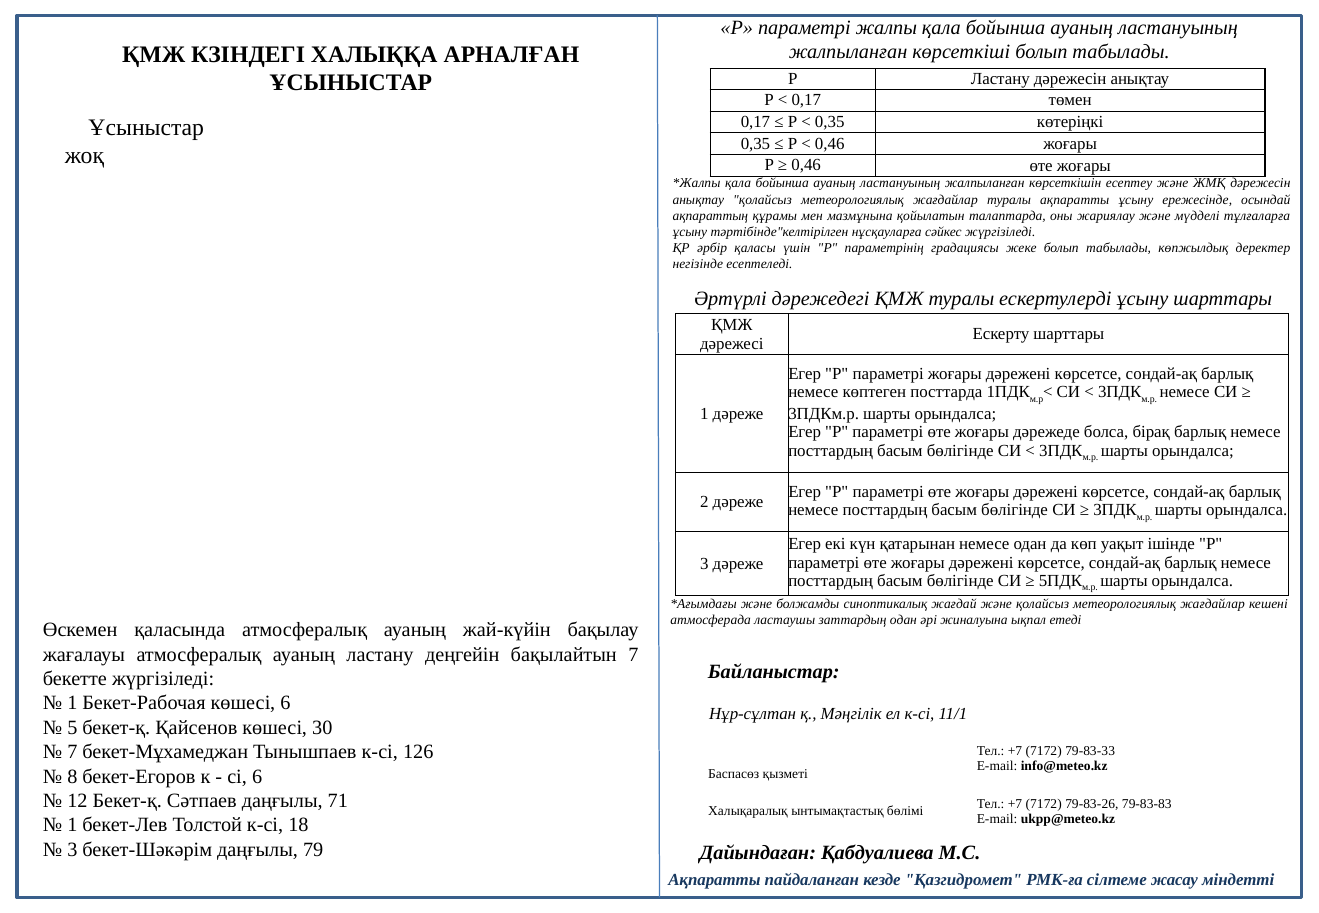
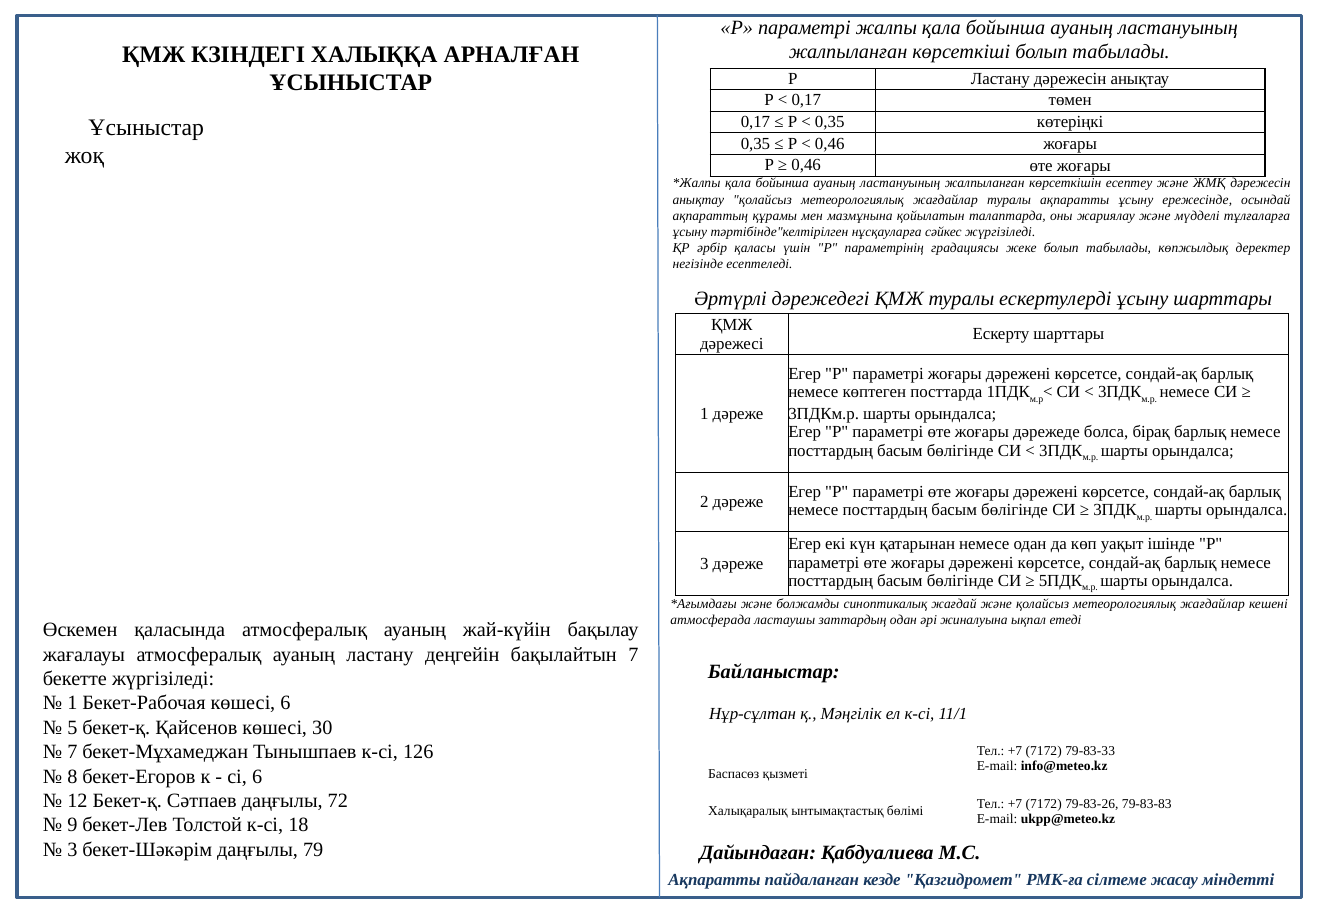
71: 71 -> 72 (338, 801)
1: 1 -> 9 (72, 825)
